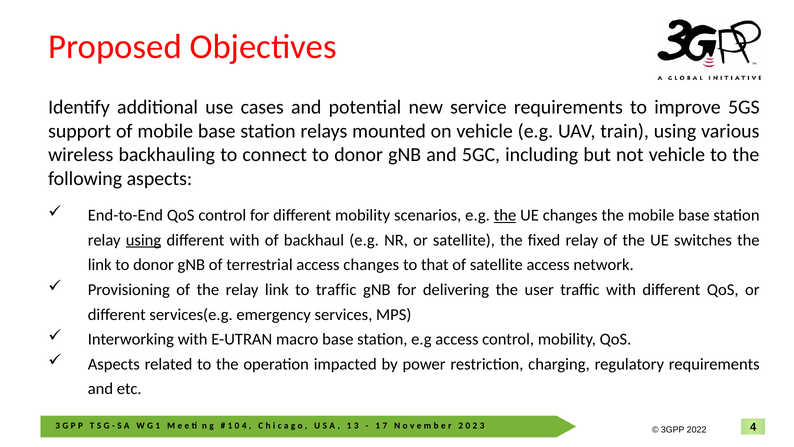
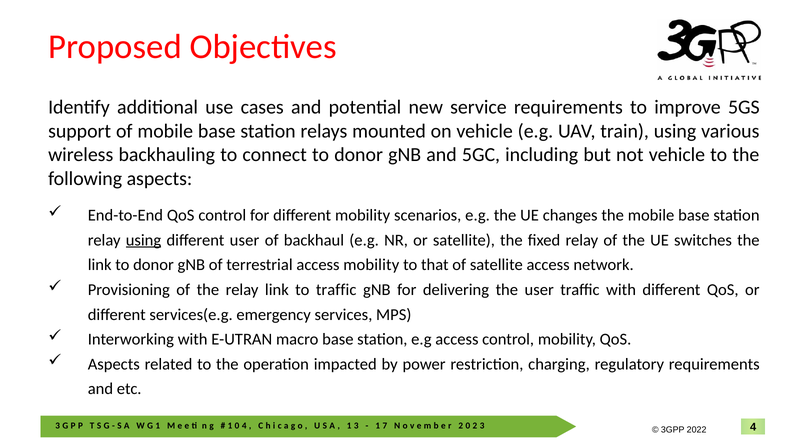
the underline: present -> none (505, 215)
different with: with -> user (245, 240)
access changes: changes -> mobility (371, 265)
